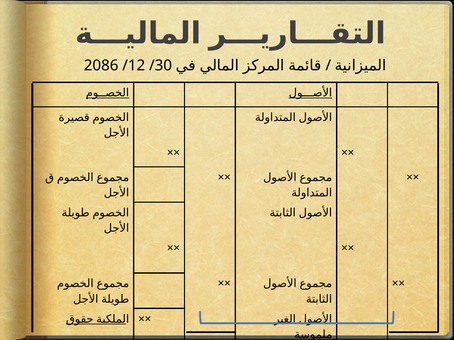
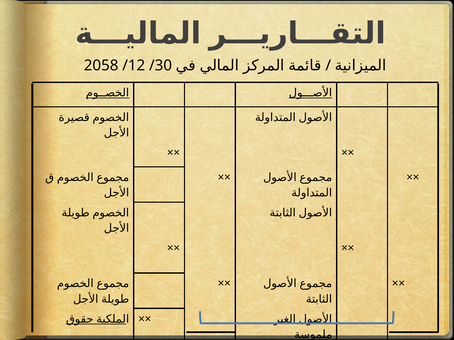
2086: 2086 -> 2058 (101, 65)
